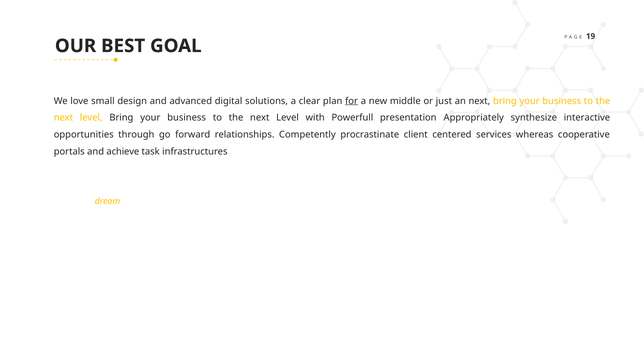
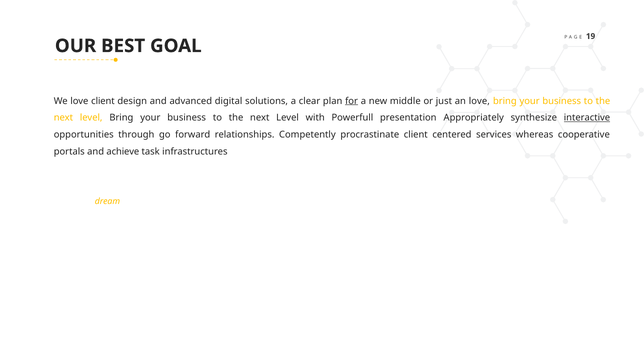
love small: small -> client (103, 101)
an next: next -> love (479, 101)
interactive underline: none -> present (587, 118)
